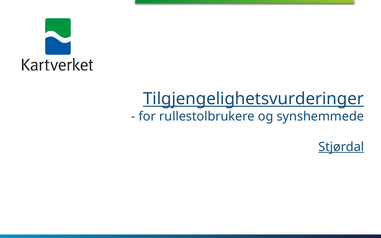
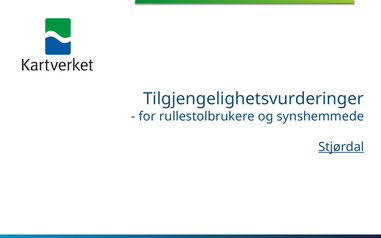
Tilgjengelighetsvurderinger underline: present -> none (253, 99)
